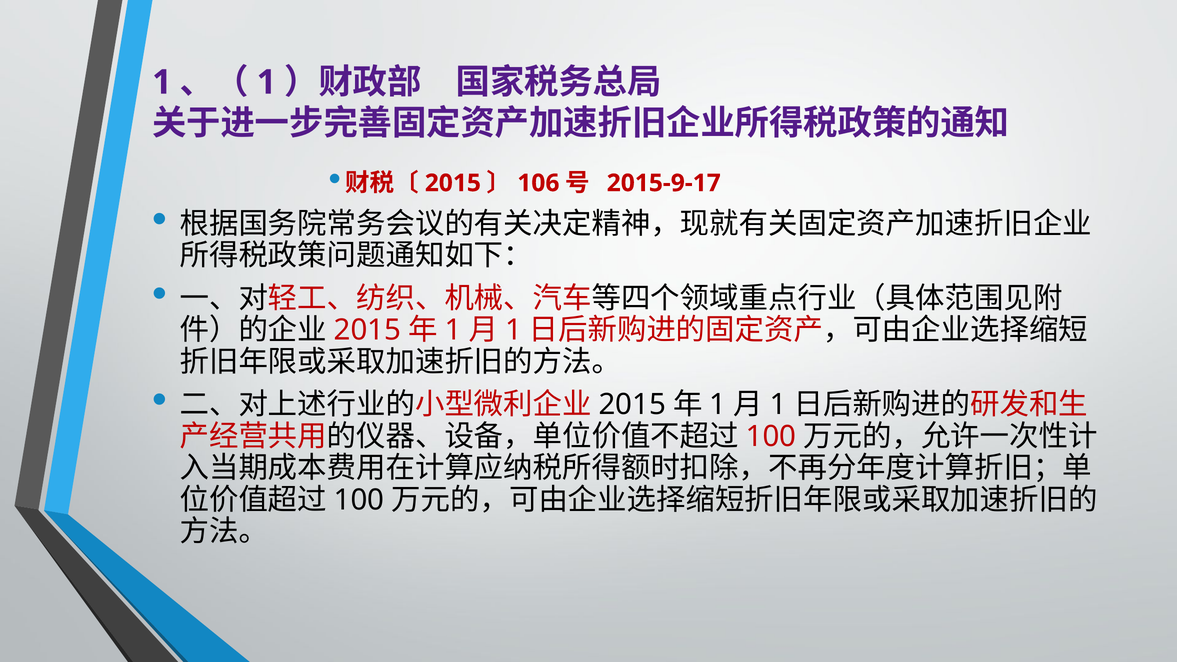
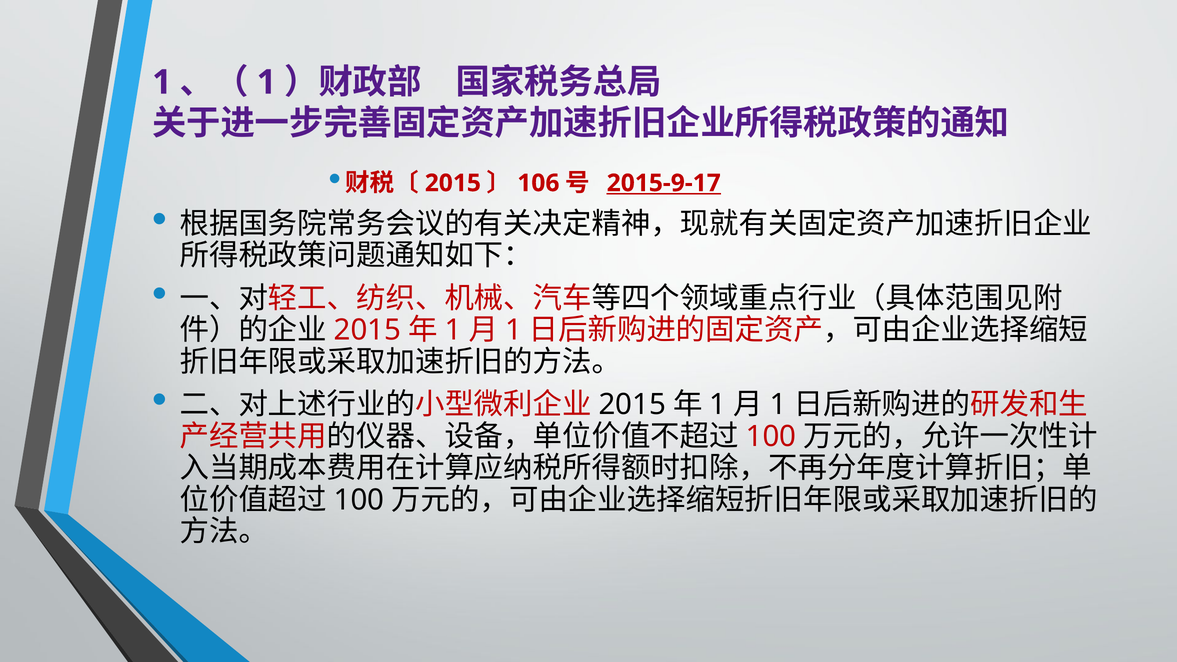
2015-9-17 underline: none -> present (664, 183)
